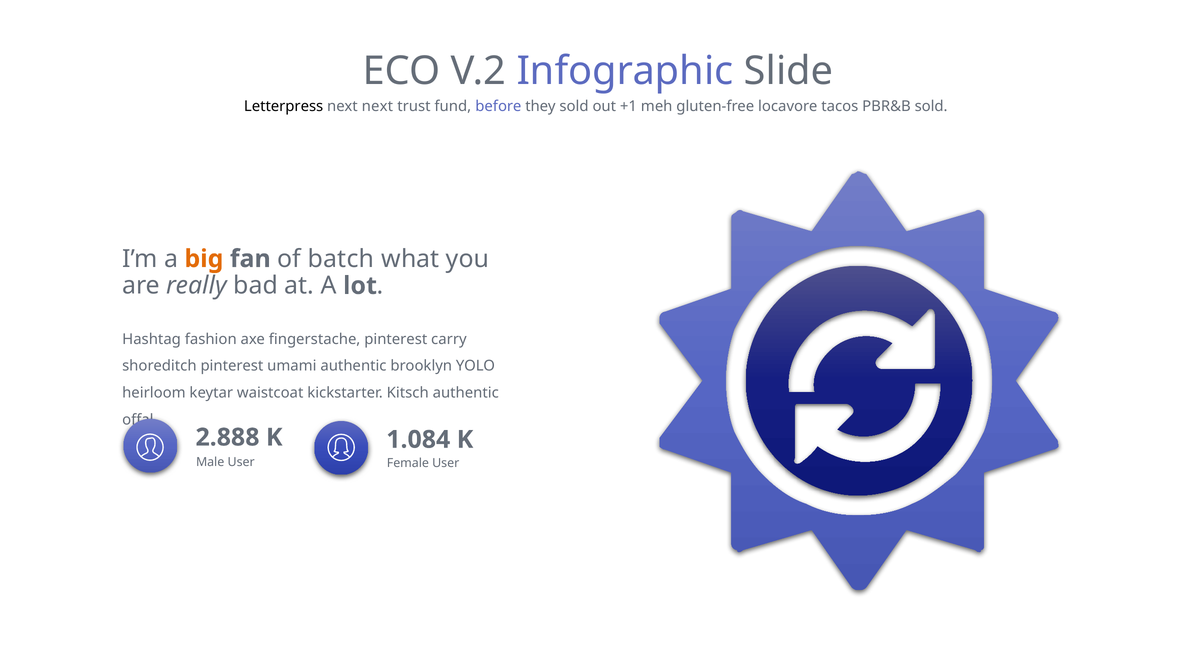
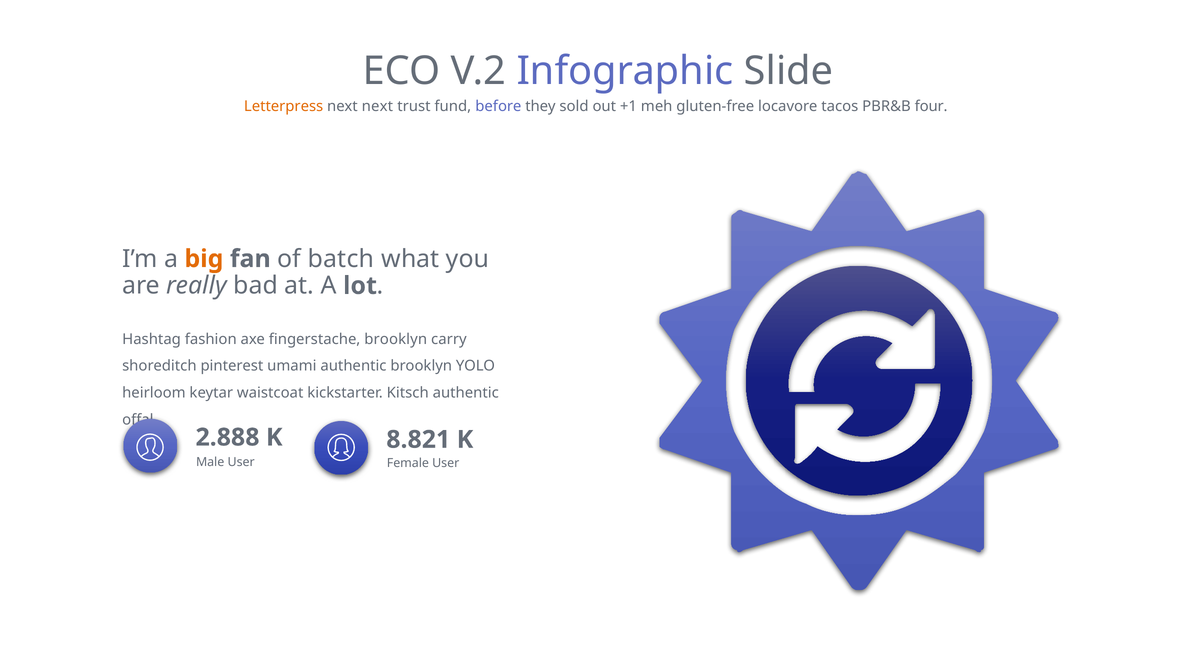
Letterpress colour: black -> orange (284, 106)
PBR&B sold: sold -> four (931, 106)
fingerstache pinterest: pinterest -> brooklyn (396, 339)
1.084: 1.084 -> 8.821 (418, 440)
